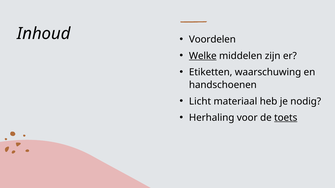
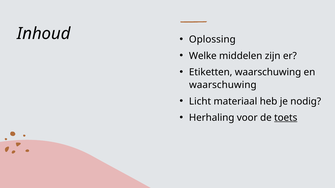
Voordelen: Voordelen -> Oplossing (212, 40)
Welke underline: present -> none (203, 56)
handschoenen: handschoenen -> waarschuwing (223, 85)
